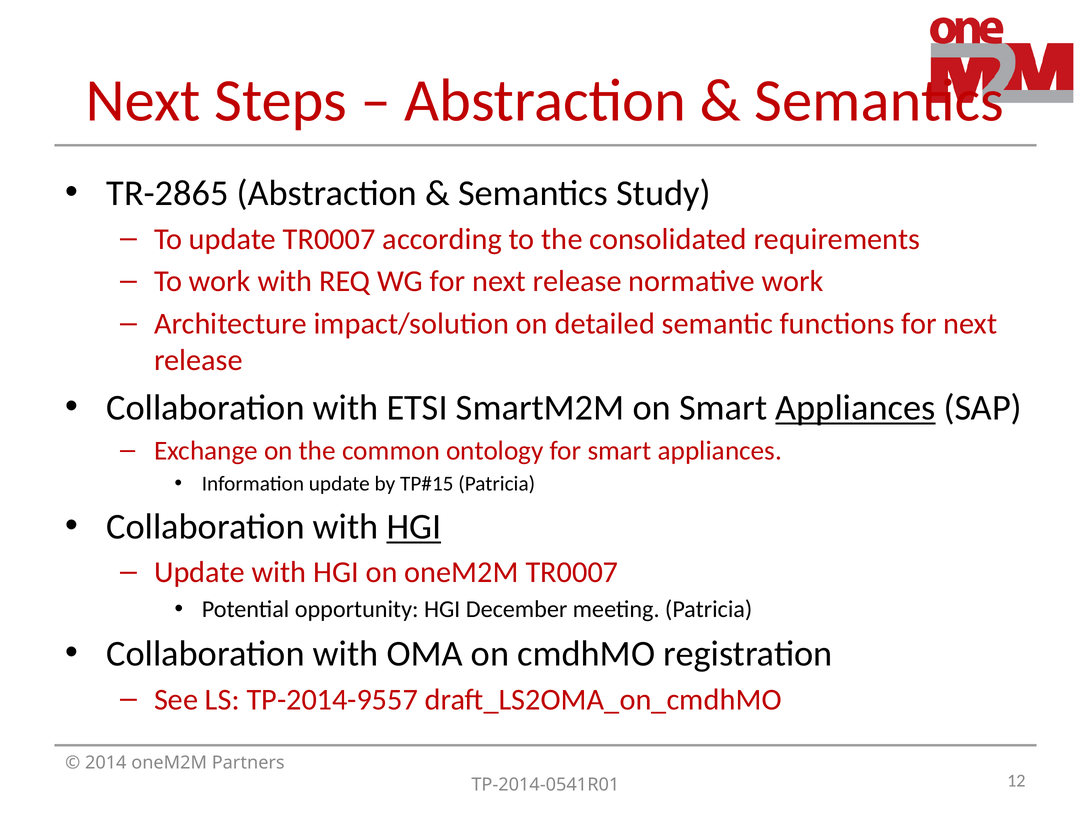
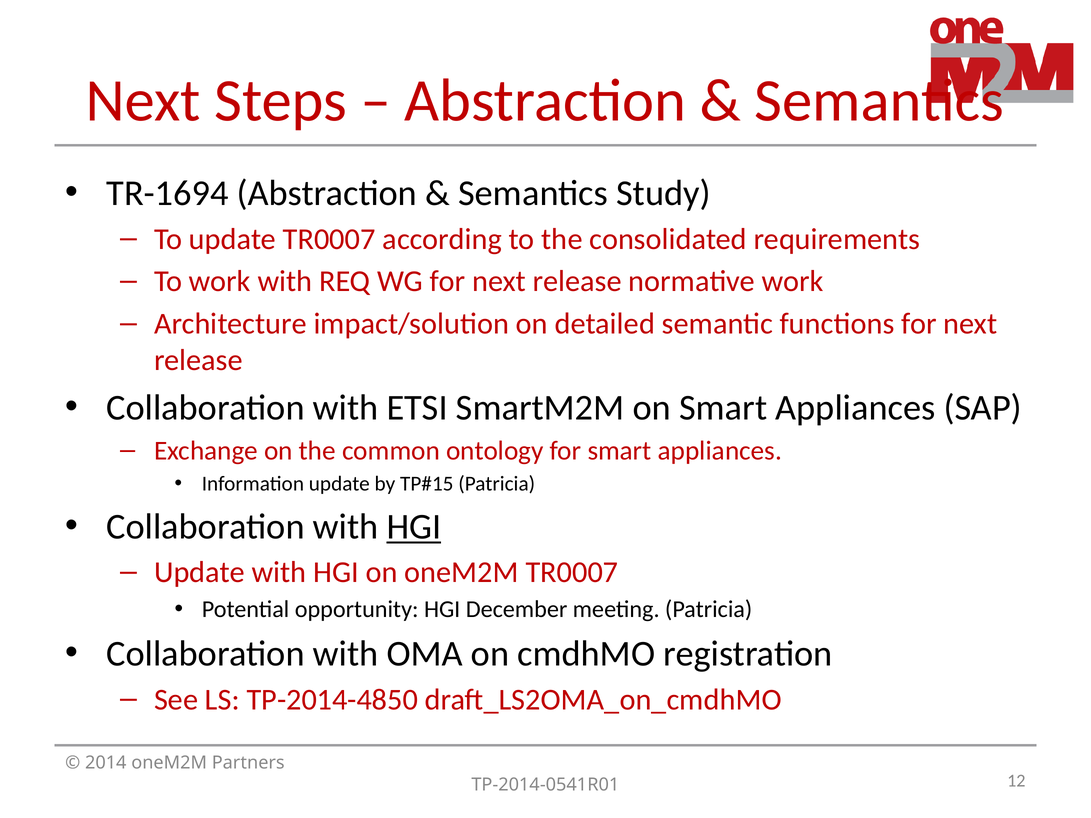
TR-2865: TR-2865 -> TR-1694 (167, 193)
Appliances underline: present -> none (855, 408)
TP-2014-9557: TP-2014-9557 -> TP-2014-4850 (332, 700)
